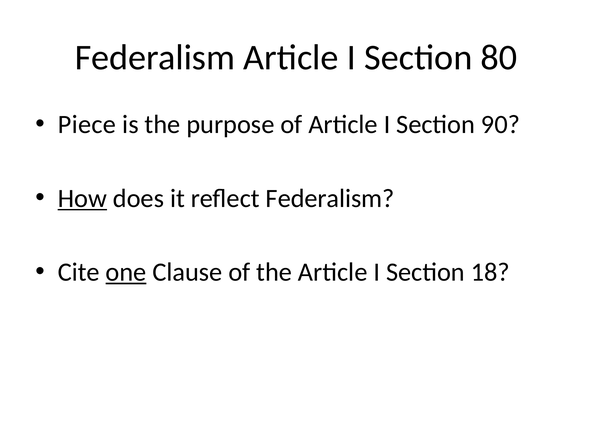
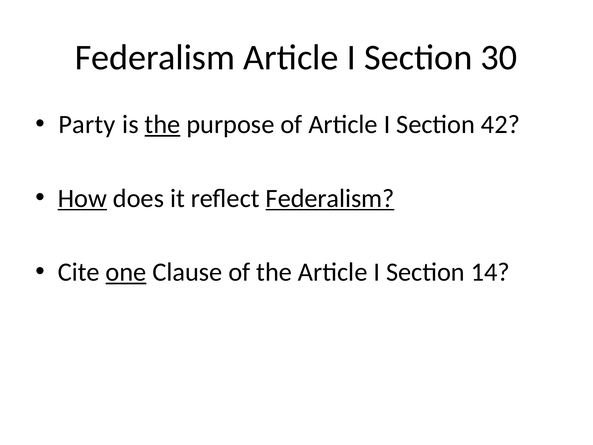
80: 80 -> 30 (499, 57)
Piece: Piece -> Party (87, 124)
the underline: none -> present (163, 124)
90: 90 -> 42 (500, 124)
Federalism underline: none -> present (330, 198)
18: 18 -> 14 (490, 272)
